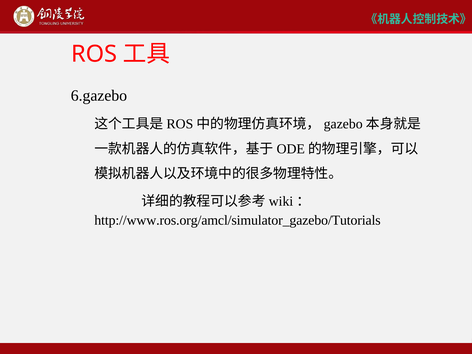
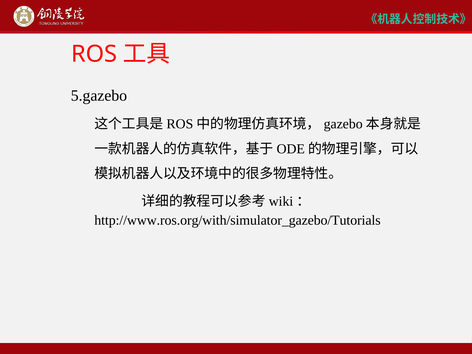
6.gazebo: 6.gazebo -> 5.gazebo (99, 96)
http://www.ros.org/amcl/simulator_gazebo/Tutorials: http://www.ros.org/amcl/simulator_gazebo/Tutorials -> http://www.ros.org/with/simulator_gazebo/Tutorials (237, 220)
